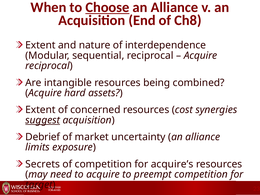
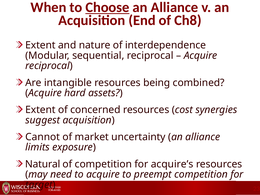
suggest underline: present -> none (43, 120)
Debrief: Debrief -> Cannot (43, 137)
Secrets: Secrets -> Natural (43, 164)
